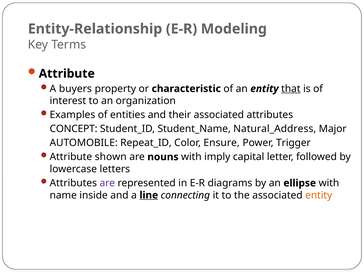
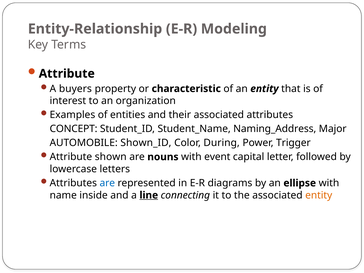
that underline: present -> none (291, 89)
Natural_Address: Natural_Address -> Naming_Address (275, 129)
Repeat_ID: Repeat_ID -> Shown_ID (146, 143)
Ensure: Ensure -> During (222, 143)
imply: imply -> event (217, 157)
are colour: purple -> blue (107, 183)
